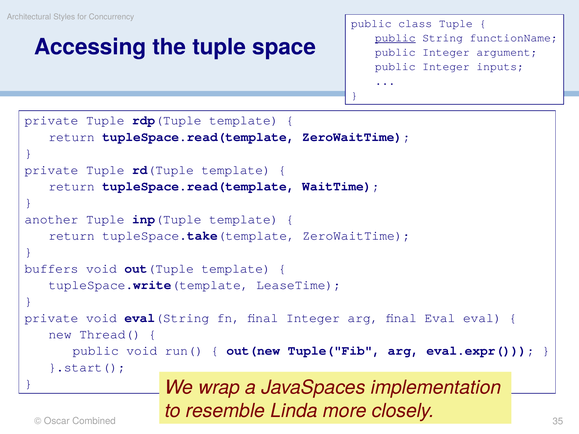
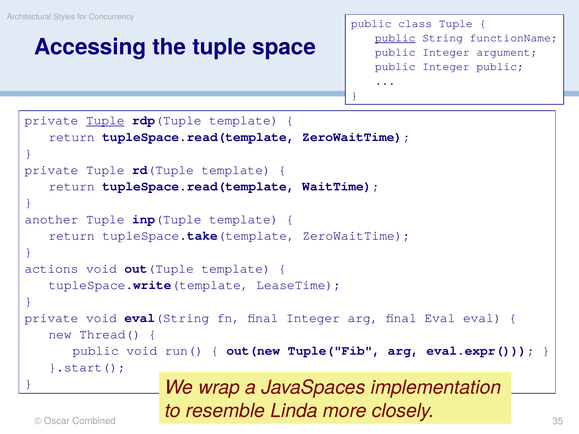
Integer inputs: inputs -> public (500, 67)
Tuple underline: none -> present (105, 120)
buffers: buffers -> actions (51, 269)
